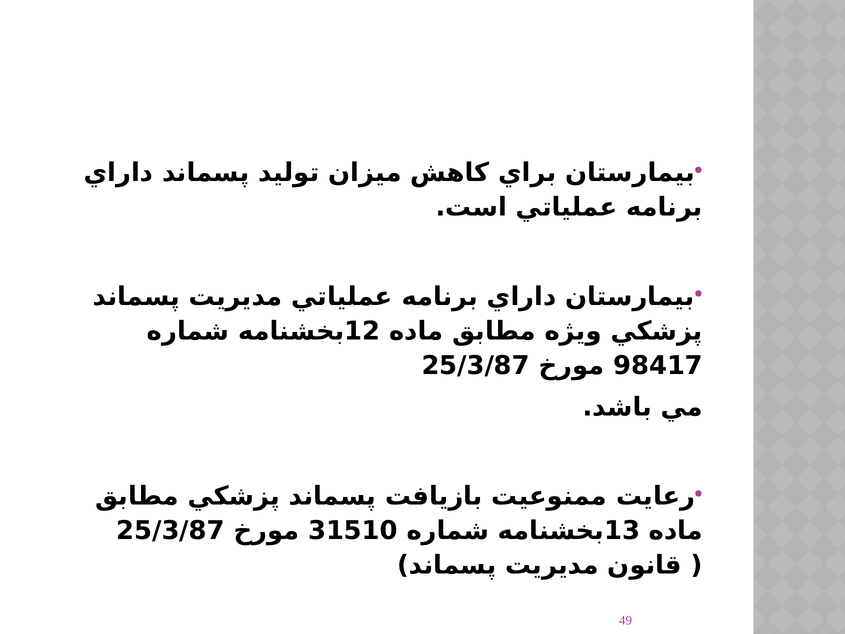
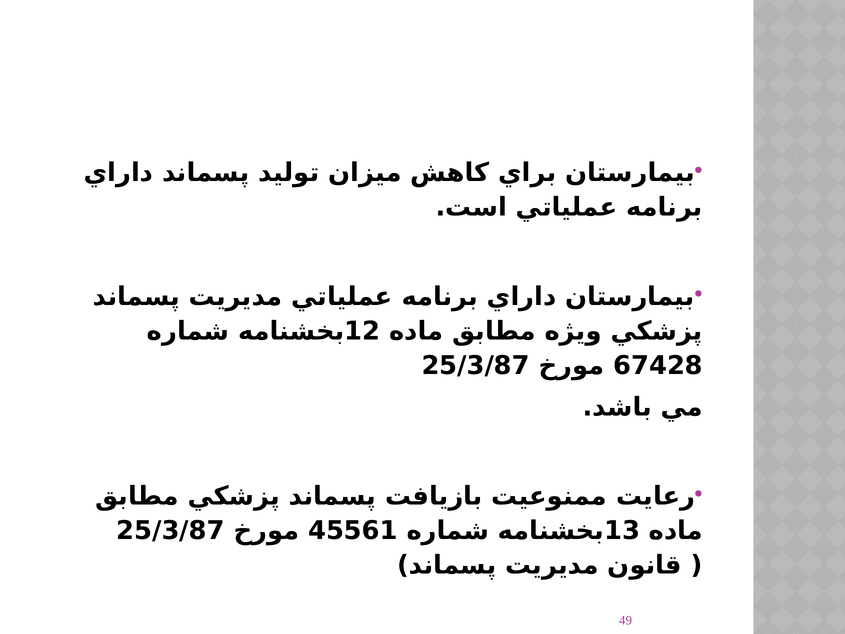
98417: 98417 -> 67428 (658, 365)
31510: 31510 -> 45561 (353, 531)
